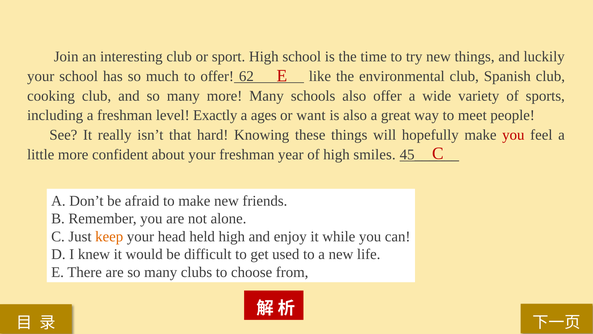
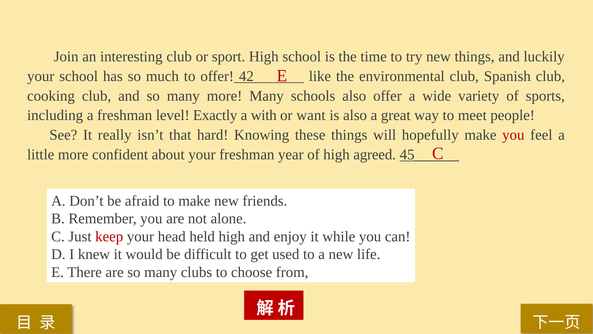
62: 62 -> 42 (246, 76)
ages: ages -> with (264, 115)
smiles: smiles -> agreed (375, 154)
keep colour: orange -> red (109, 236)
